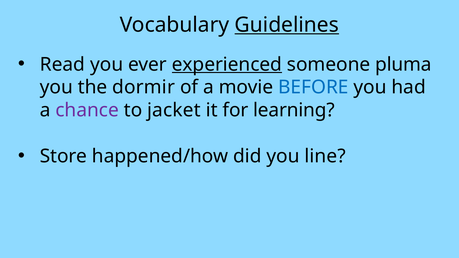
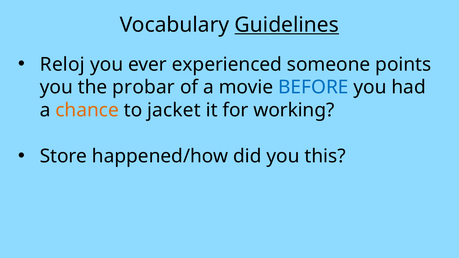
Read: Read -> Reloj (62, 64)
experienced underline: present -> none (227, 64)
pluma: pluma -> points (403, 64)
dormir: dormir -> probar (144, 87)
chance colour: purple -> orange (87, 110)
learning: learning -> working (294, 110)
line: line -> this (325, 156)
